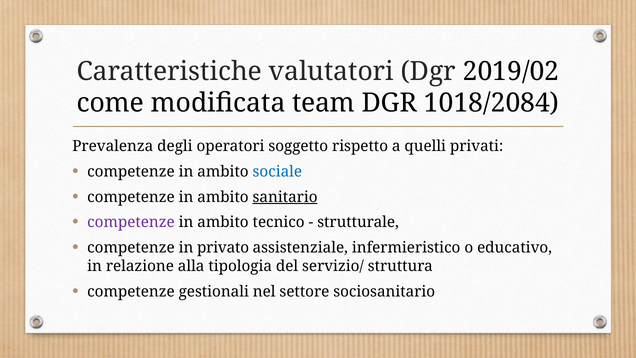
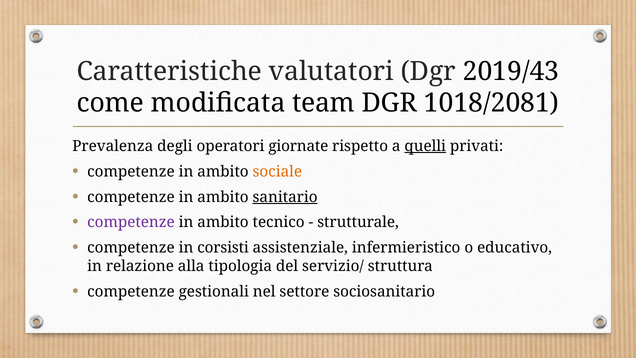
2019/02: 2019/02 -> 2019/43 (511, 71)
1018/2084: 1018/2084 -> 1018/2081 (492, 103)
soggetto: soggetto -> giornate (298, 146)
quelli underline: none -> present (425, 146)
sociale colour: blue -> orange (277, 171)
privato: privato -> corsisti (223, 248)
